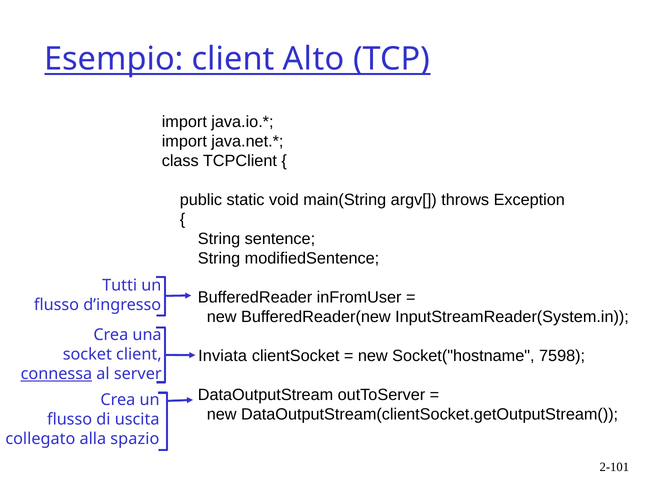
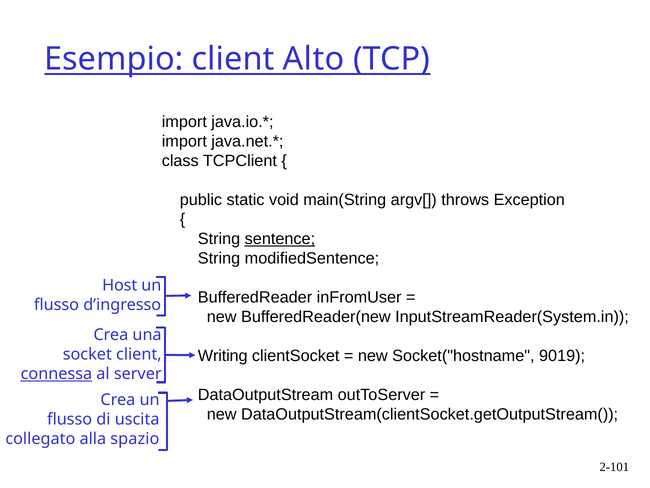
sentence underline: none -> present (280, 239)
Tutti: Tutti -> Host (120, 285)
Inviata: Inviata -> Writing (223, 356)
7598: 7598 -> 9019 (562, 356)
